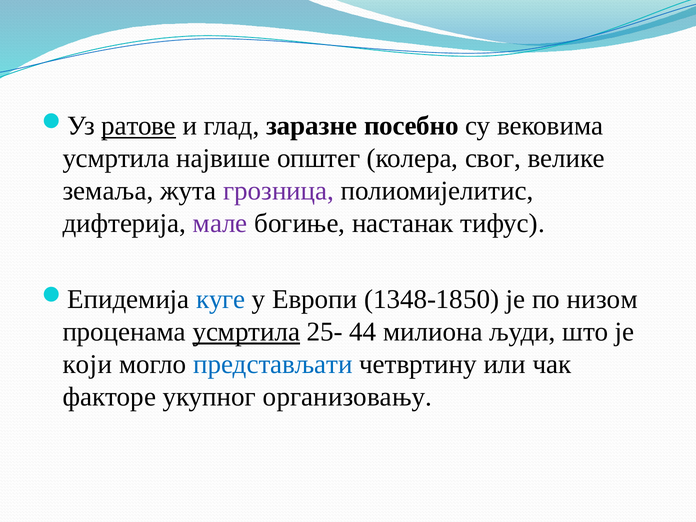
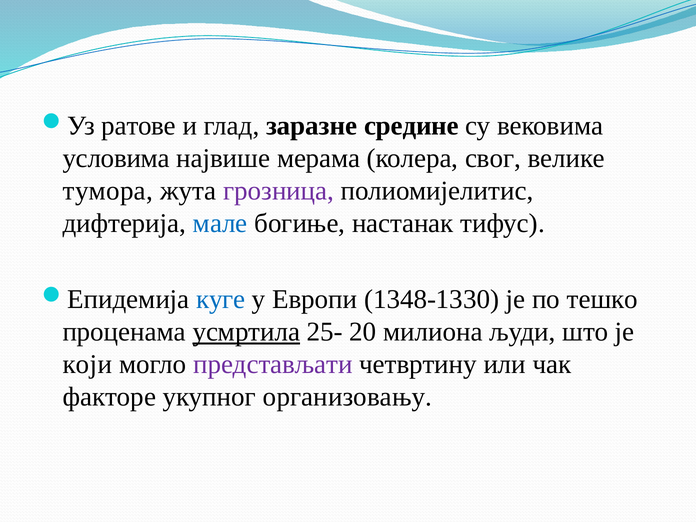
ратове underline: present -> none (139, 126)
посебно: посебно -> средине (411, 126)
усмртила: усмртила -> условима (116, 158)
општег: општег -> мерама (319, 158)
земаља: земаља -> тумора (108, 191)
мале colour: purple -> blue (220, 223)
1348-1850: 1348-1850 -> 1348-1330 (432, 299)
низом: низом -> тешко (602, 299)
44: 44 -> 20 (363, 332)
представљати colour: blue -> purple (273, 364)
